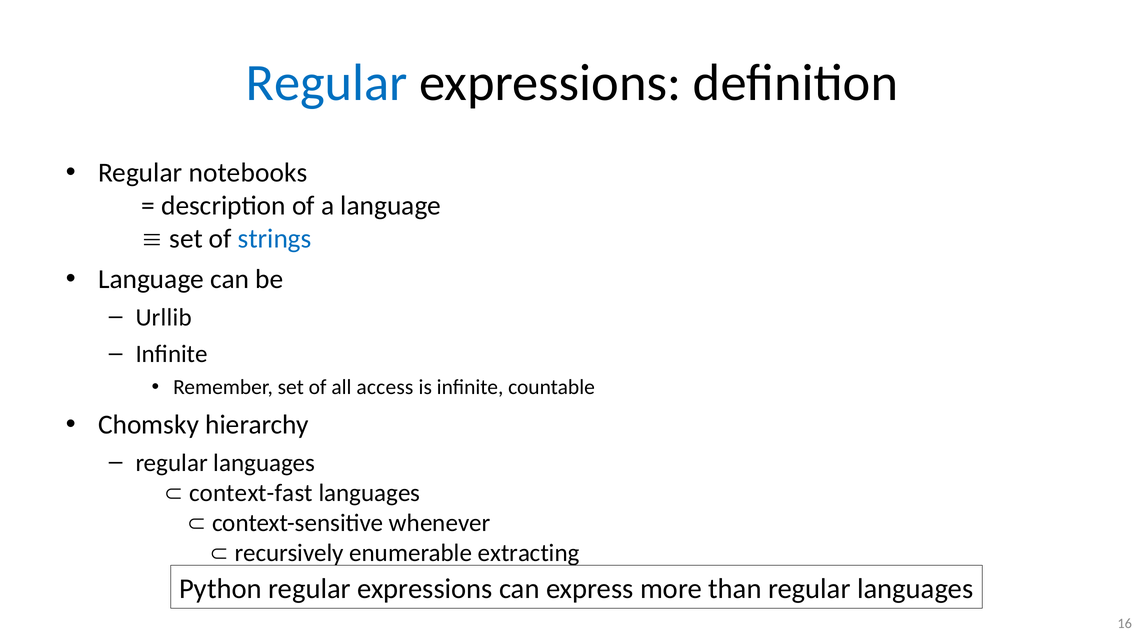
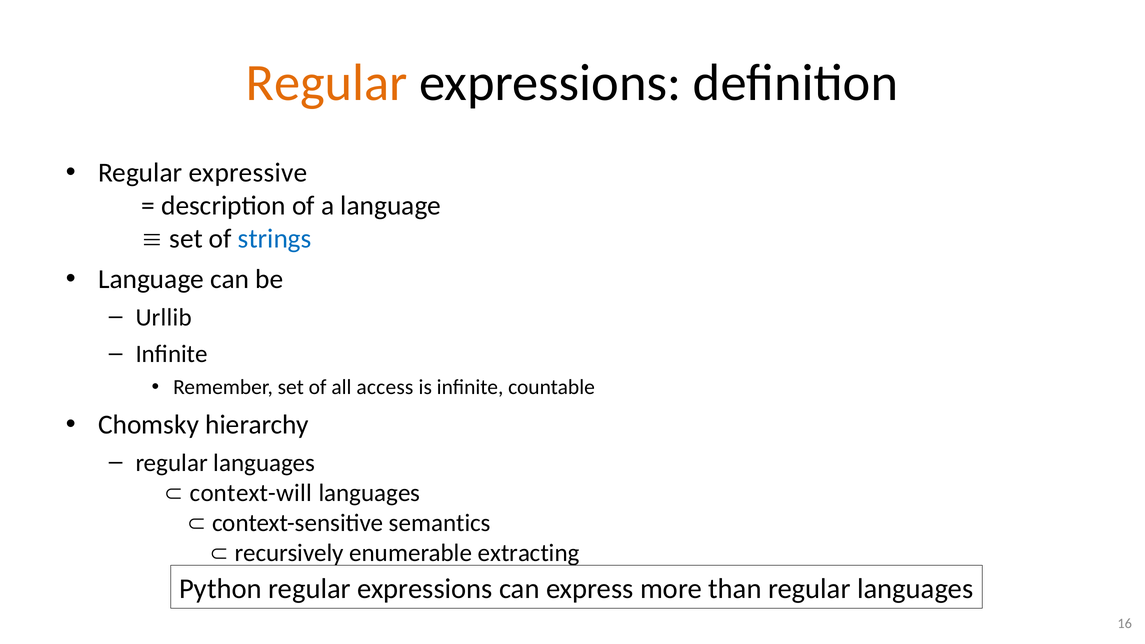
Regular colour: blue -> orange (327, 83)
notebooks: notebooks -> expressive (248, 173)
context-fast: context-fast -> context-will (251, 493)
whenever: whenever -> semantics (440, 523)
